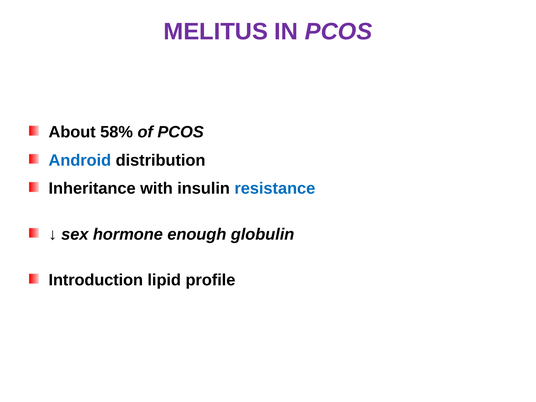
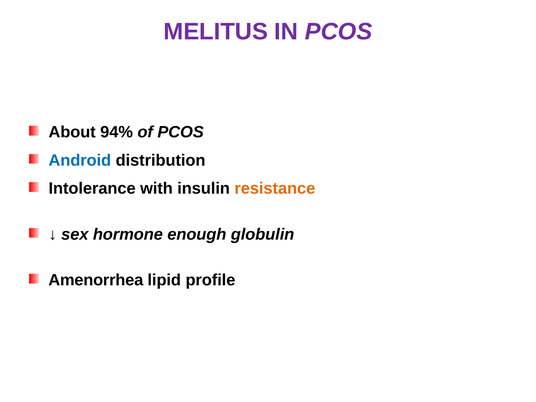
58%: 58% -> 94% (117, 132)
Inheritance: Inheritance -> Intolerance (92, 188)
resistance colour: blue -> orange (275, 188)
Introduction: Introduction -> Amenorrhea (96, 280)
